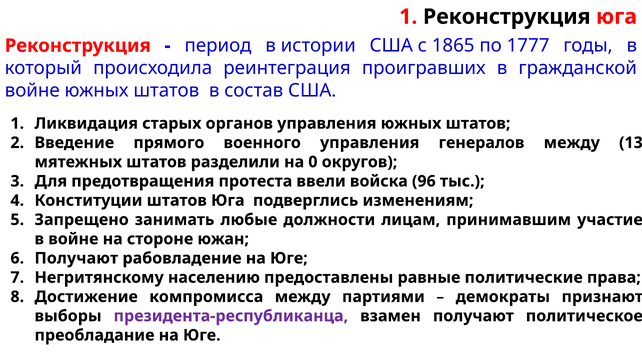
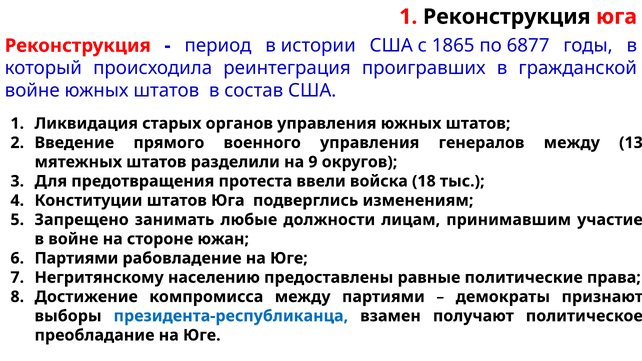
1777: 1777 -> 6877 (528, 46)
0: 0 -> 9 (313, 162)
96: 96 -> 18 (424, 181)
Получают: Получают -> Партиями (76, 258)
президента-республиканца colour: purple -> blue (231, 316)
